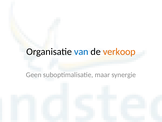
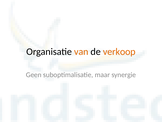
van colour: blue -> orange (81, 51)
